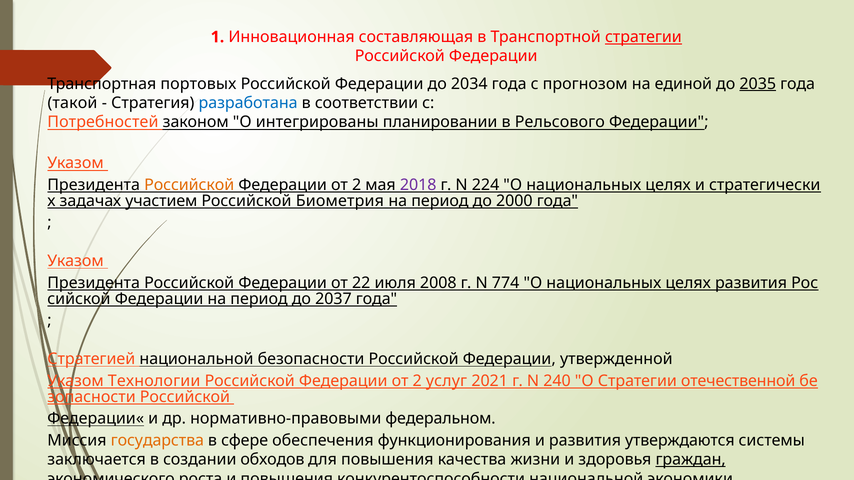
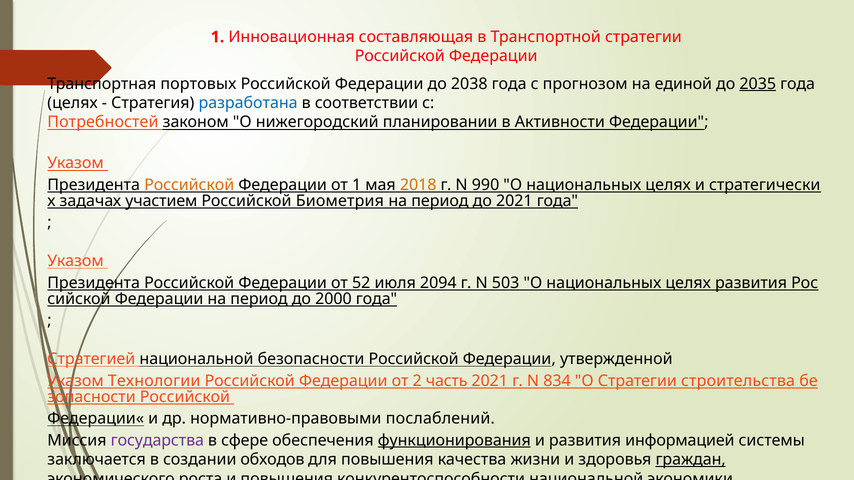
стратегии underline: present -> none (643, 37)
2034: 2034 -> 2038 (469, 84)
такой: такой -> целях (73, 103)
интегрированы: интегрированы -> нижегородский (317, 122)
Рельсового: Рельсового -> Активности (560, 122)
2: 2 -> 1 (357, 185)
2018 colour: purple -> orange (418, 185)
224: 224 -> 990 (486, 185)
до 2000: 2000 -> 2021 (514, 201)
22: 22 -> 52 (361, 283)
2008: 2008 -> 2094 (438, 283)
774: 774 -> 503 (506, 283)
2037: 2037 -> 2000 (333, 299)
услуг: услуг -> часть (447, 381)
240: 240 -> 834 (557, 381)
отечественной: отечественной -> строительства (738, 381)
федеральном: федеральном -> послаблений (440, 419)
государства colour: orange -> purple (157, 441)
функционирования underline: none -> present (454, 441)
утверждаются: утверждаются -> информацией (680, 441)
